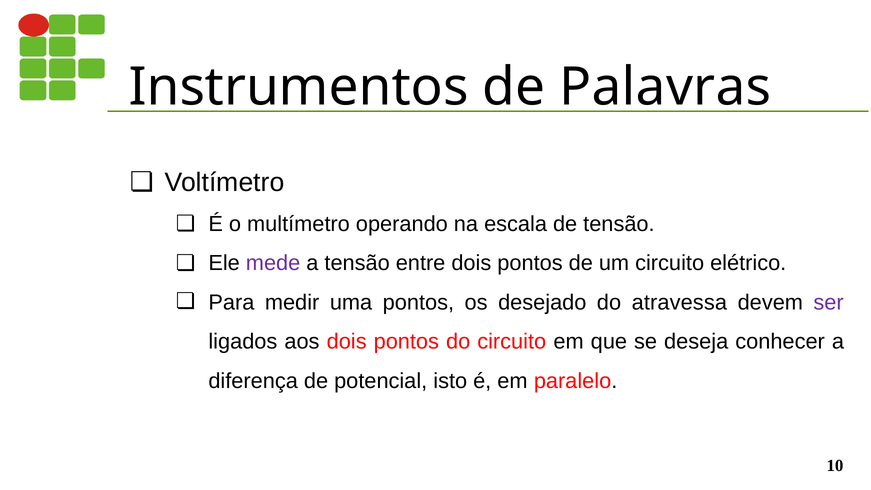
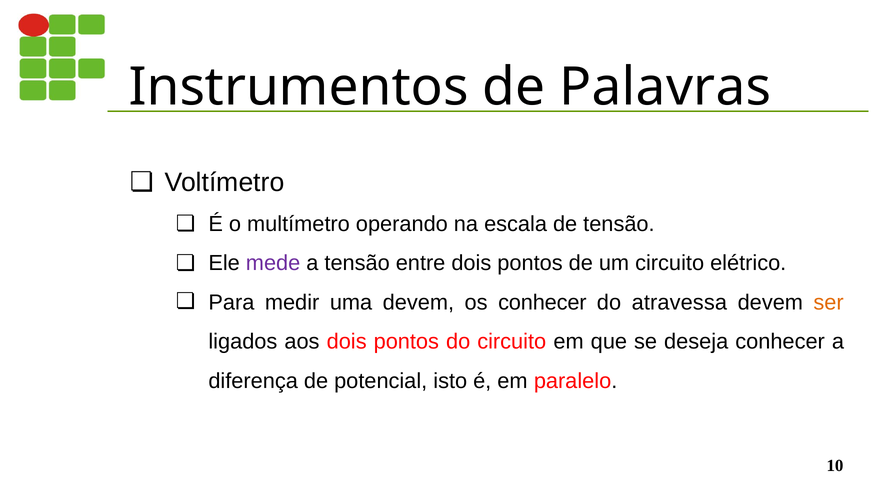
uma pontos: pontos -> devem (418, 302)
os desejado: desejado -> conhecer (542, 302)
ser colour: purple -> orange (829, 302)
